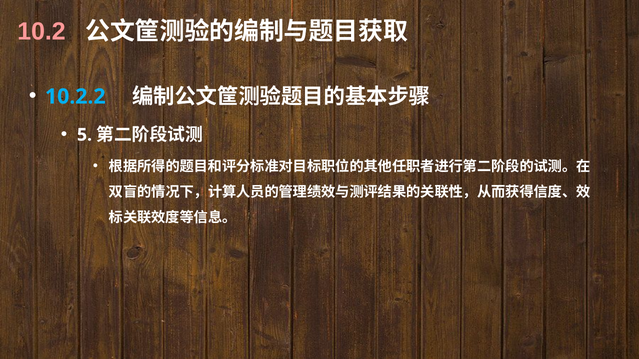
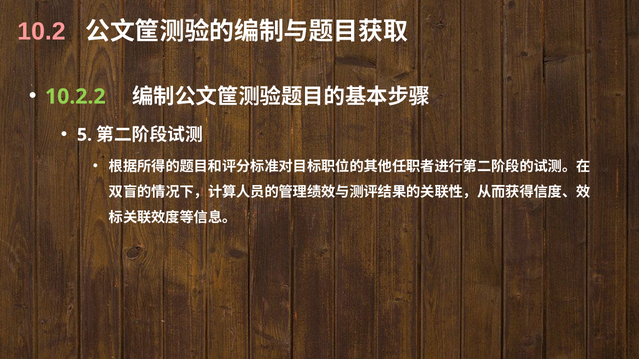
10.2.2 colour: light blue -> light green (75, 97)
